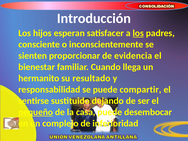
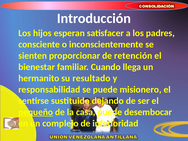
los underline: present -> none (138, 33)
evidencia: evidencia -> retención (133, 56)
compartir: compartir -> misionero (141, 90)
